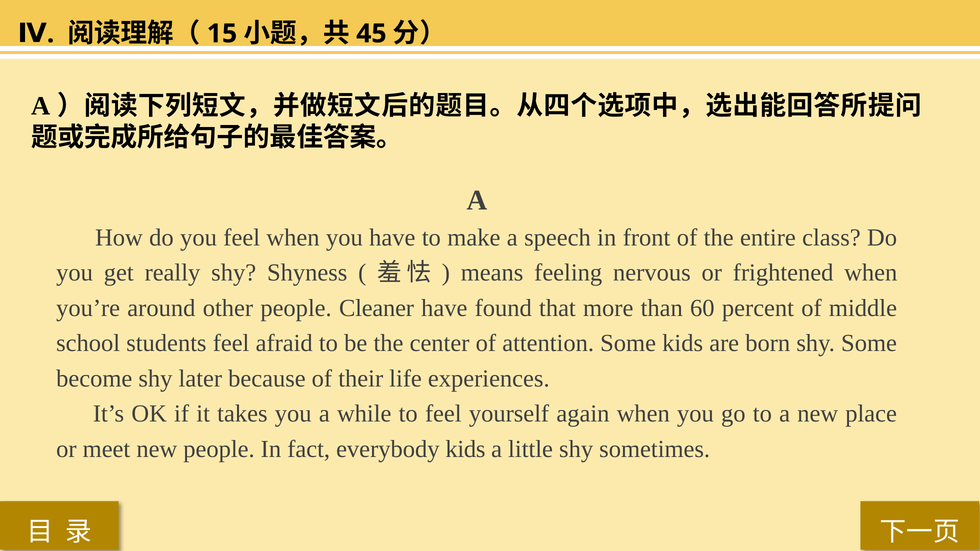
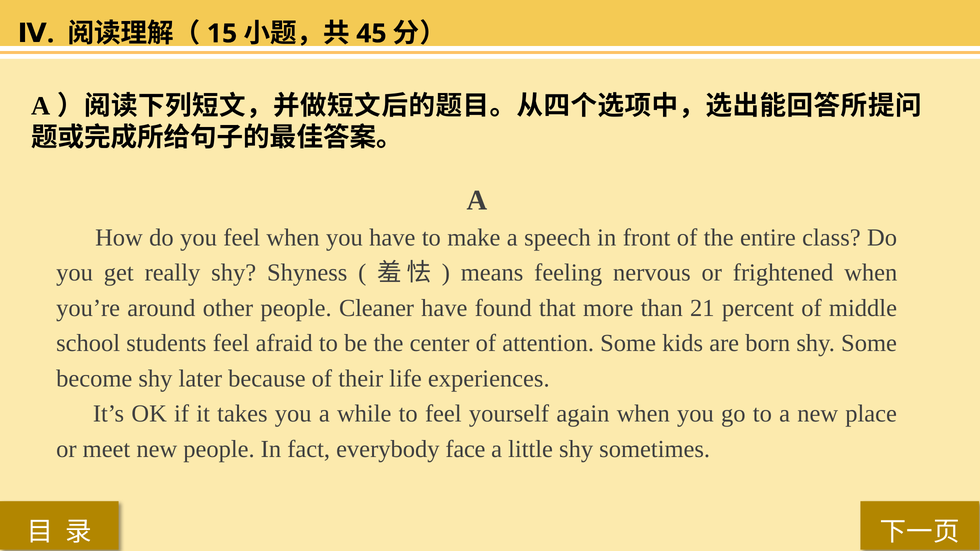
60: 60 -> 21 (702, 308)
everybody kids: kids -> face (465, 449)
